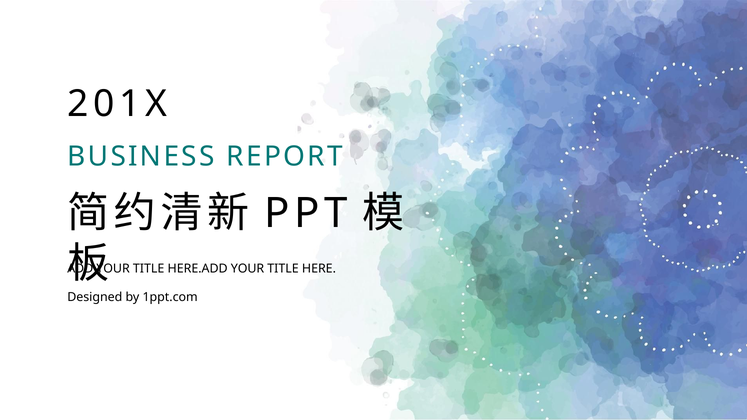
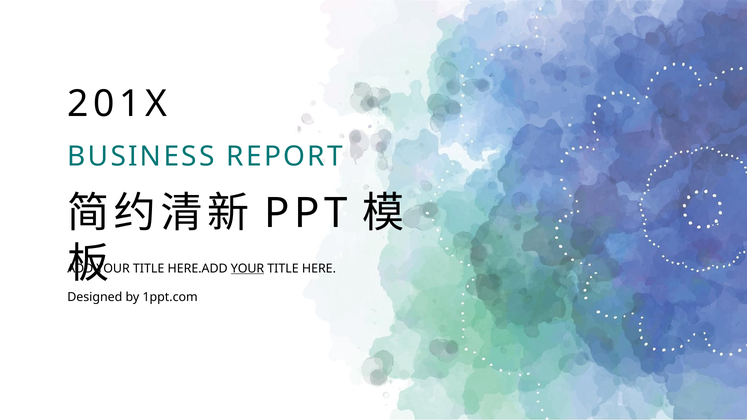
YOUR underline: none -> present (248, 269)
